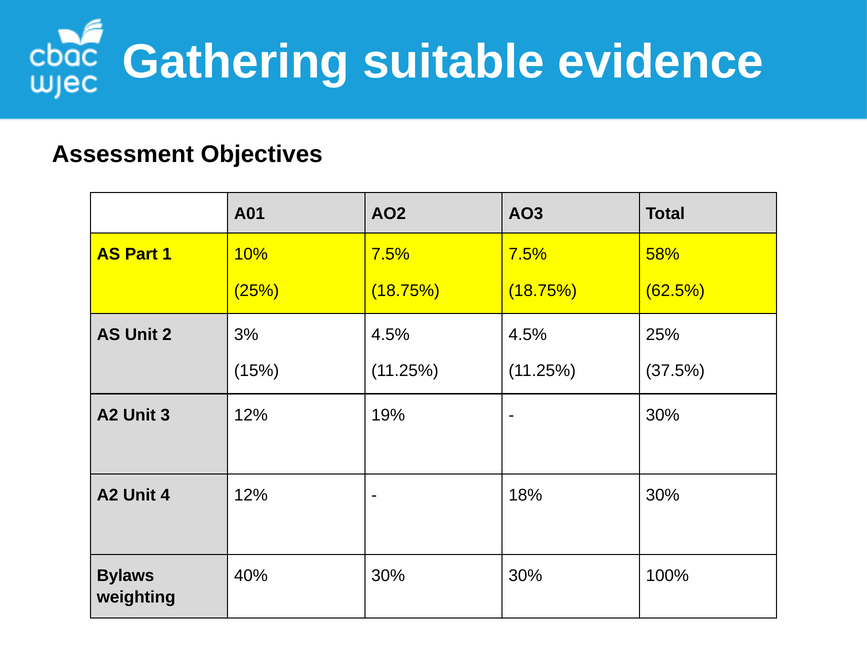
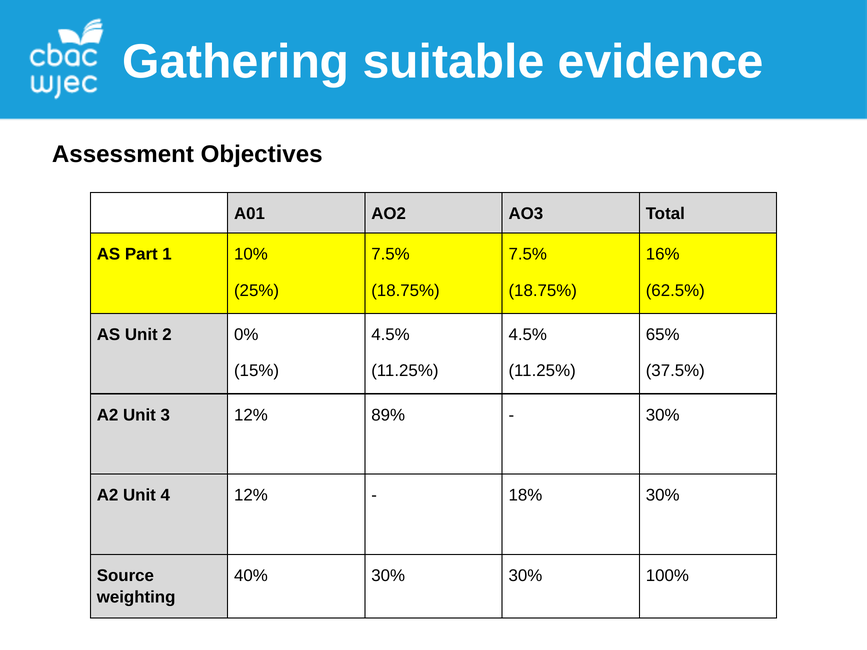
58%: 58% -> 16% (663, 255)
3%: 3% -> 0% (246, 335)
25%: 25% -> 65% (663, 335)
19%: 19% -> 89% (388, 415)
Bylaws: Bylaws -> Source (125, 576)
